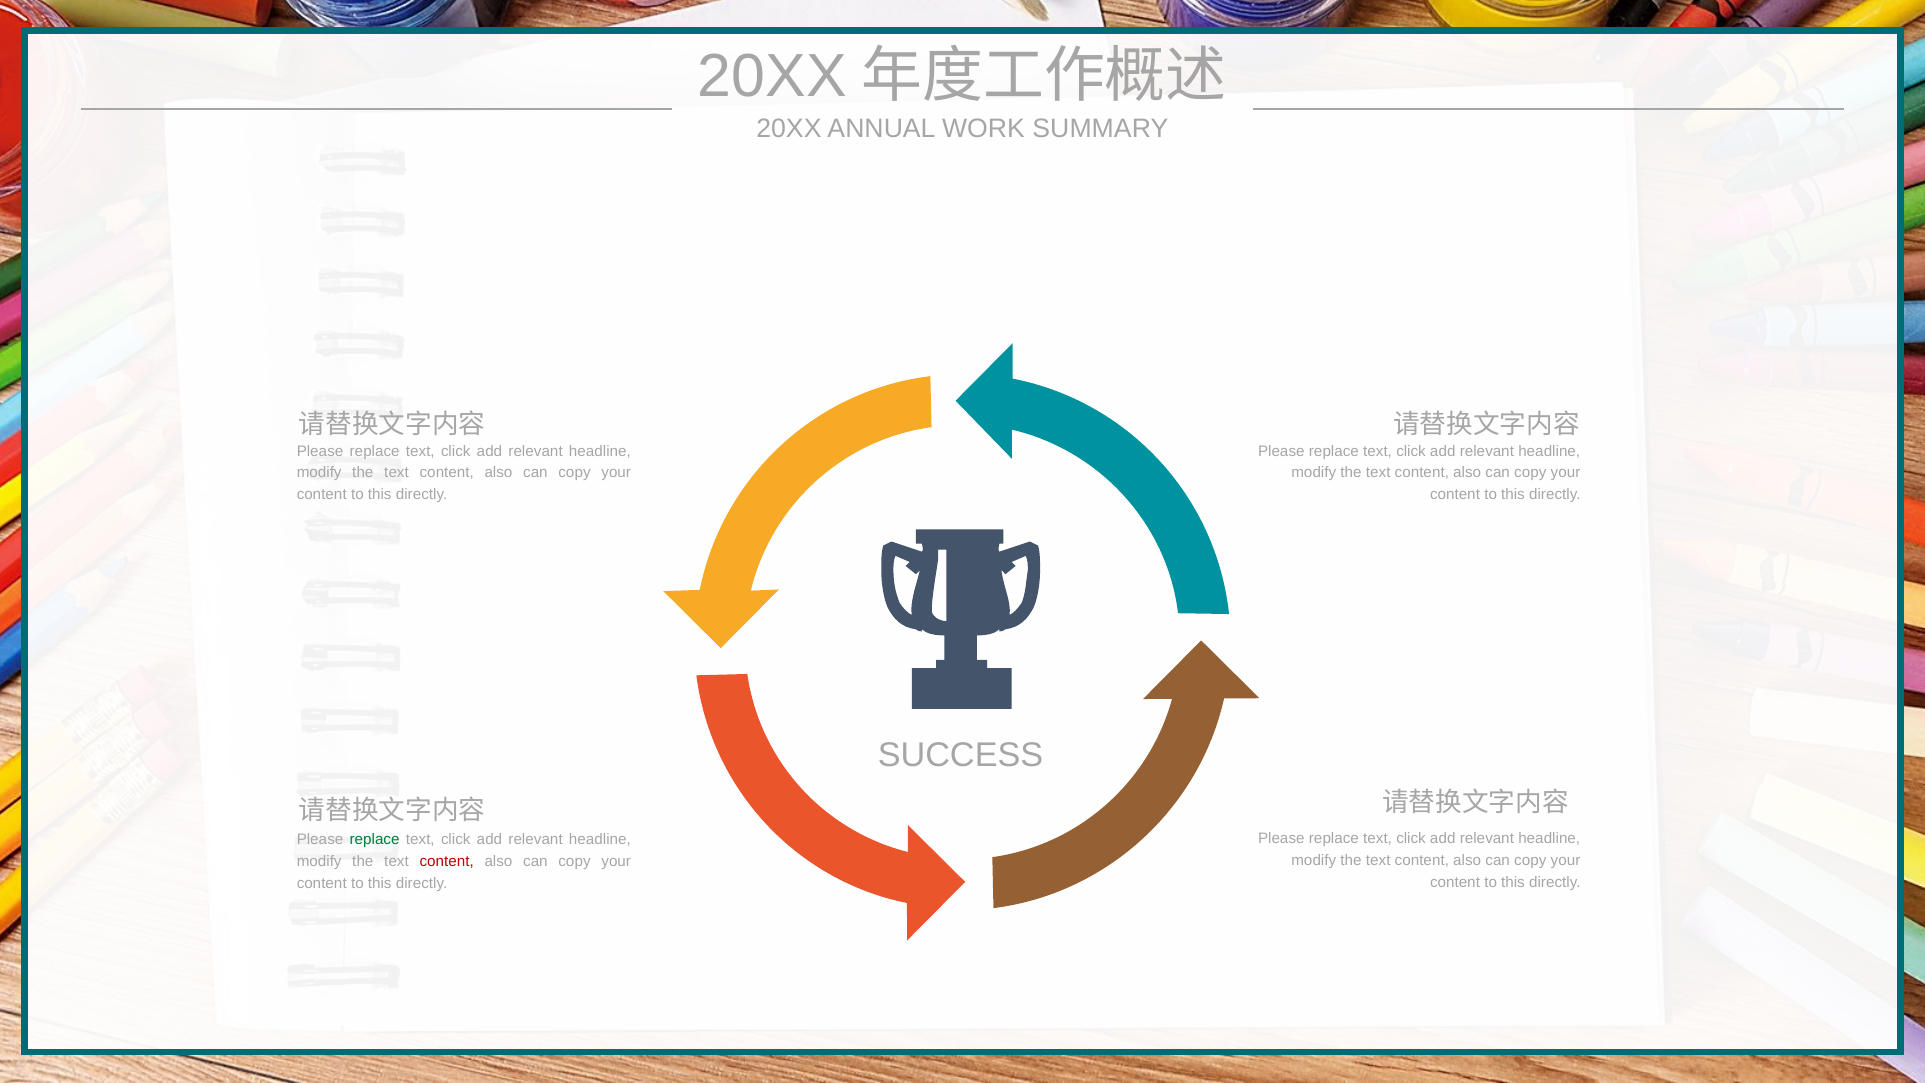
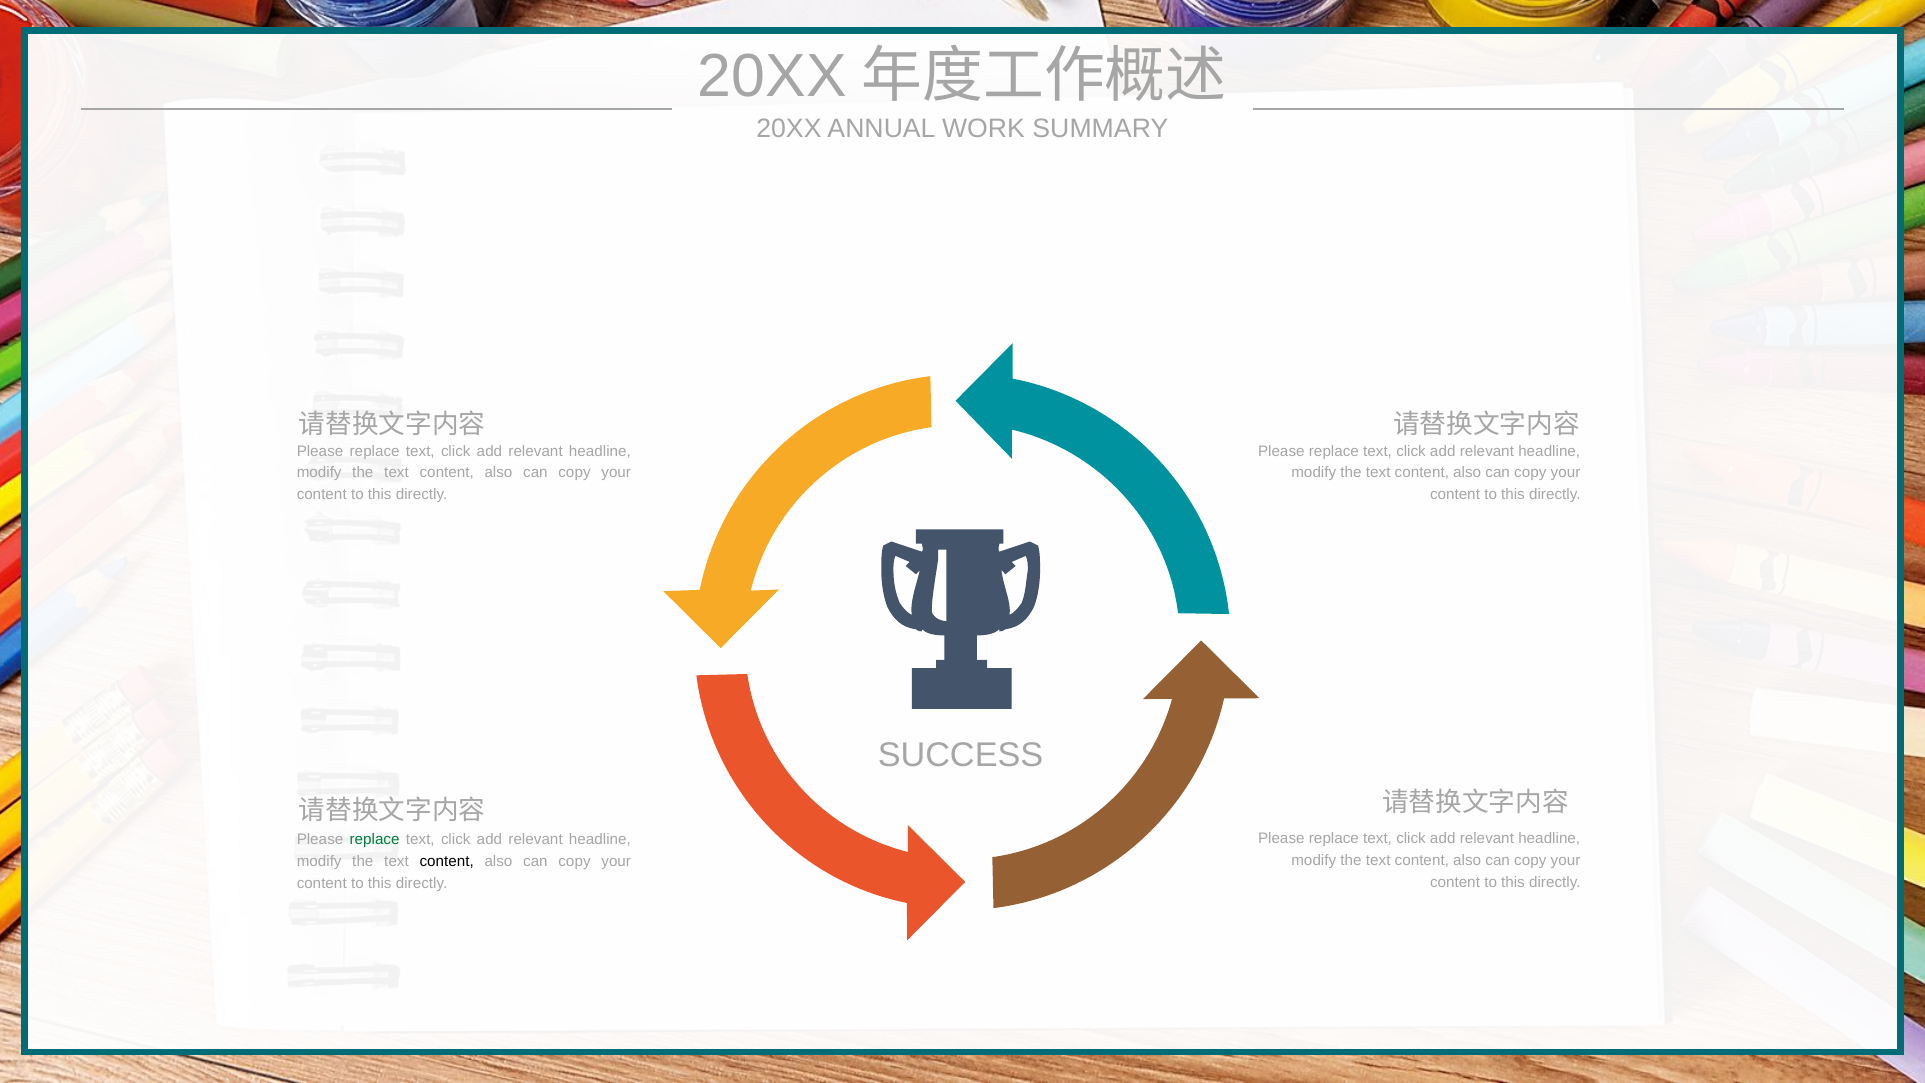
content colour: red -> black (447, 861)
